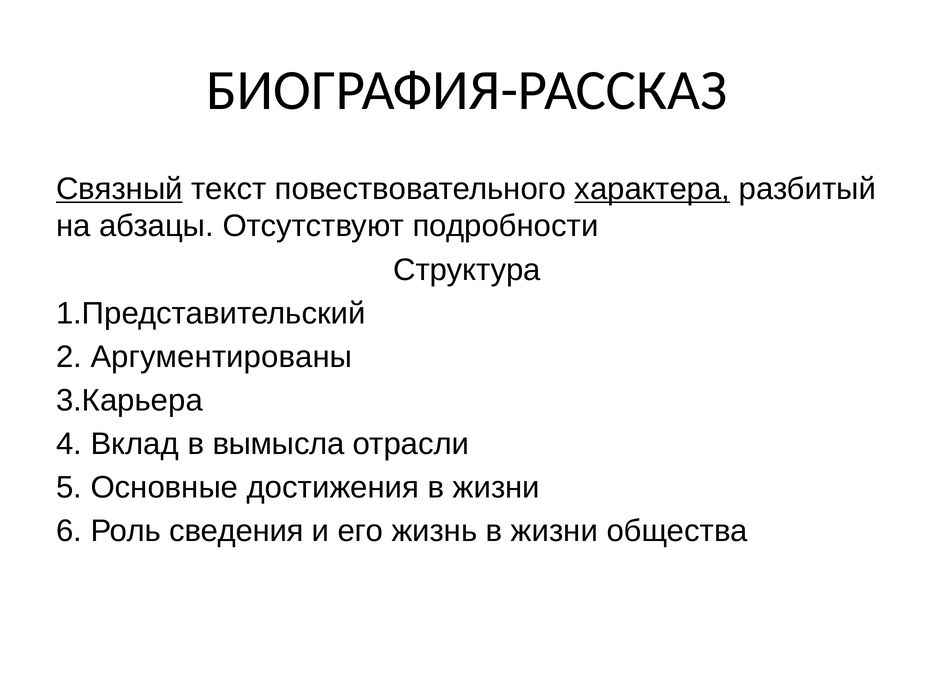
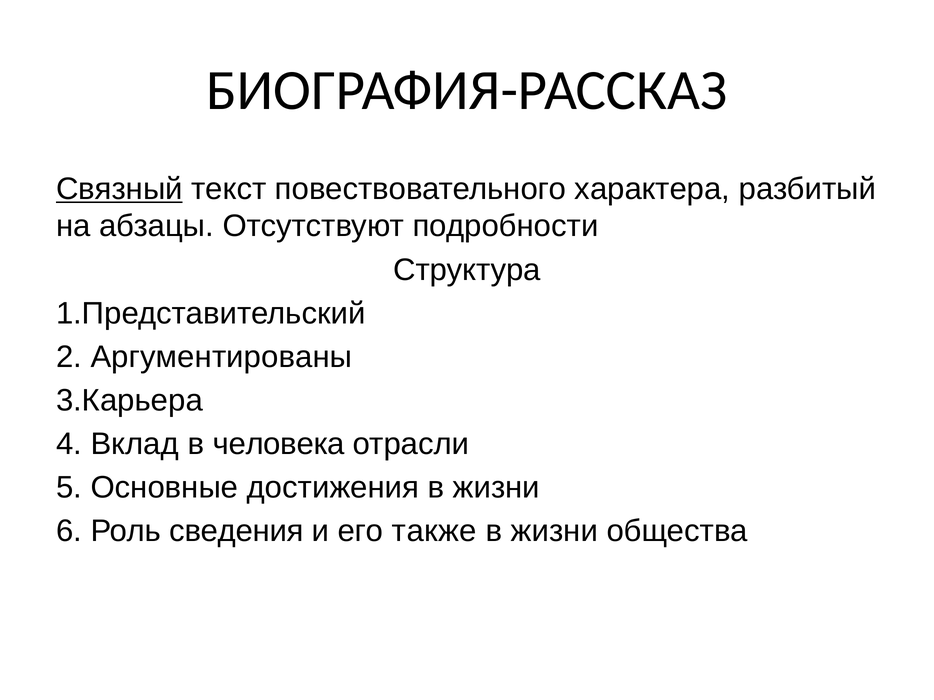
характера underline: present -> none (652, 189)
вымысла: вымысла -> человека (279, 444)
жизнь: жизнь -> также (434, 531)
